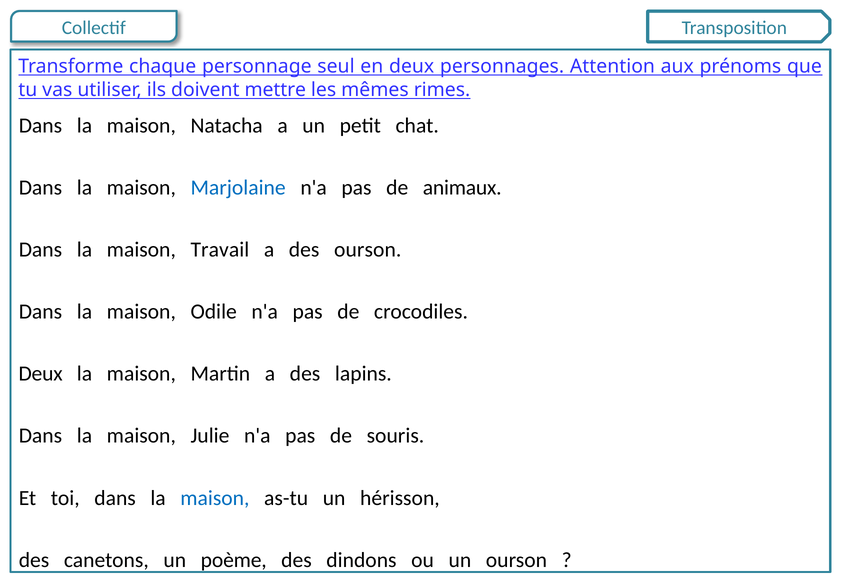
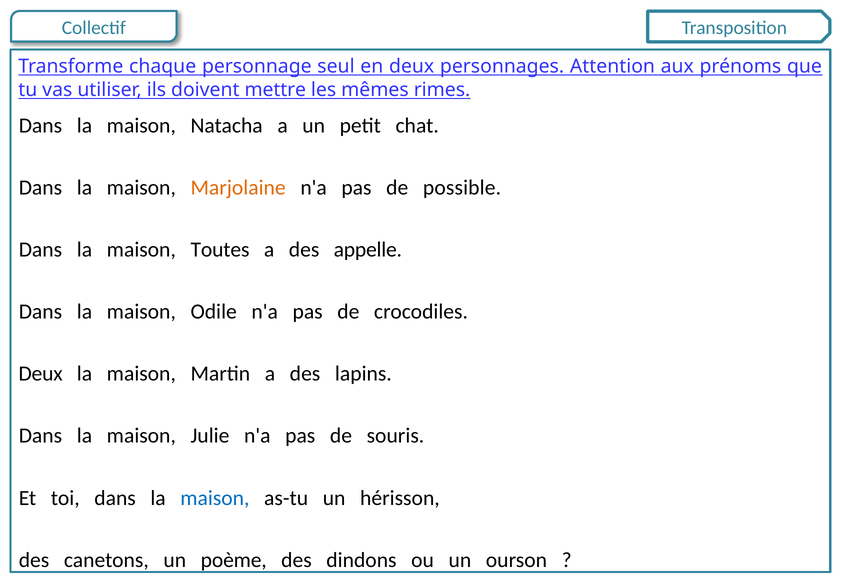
Marjolaine colour: blue -> orange (238, 188)
animaux: animaux -> possible (462, 188)
Travail: Travail -> Toutes (220, 250)
des ourson: ourson -> appelle (368, 250)
